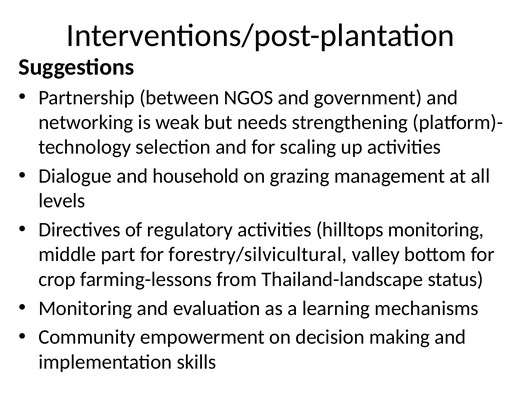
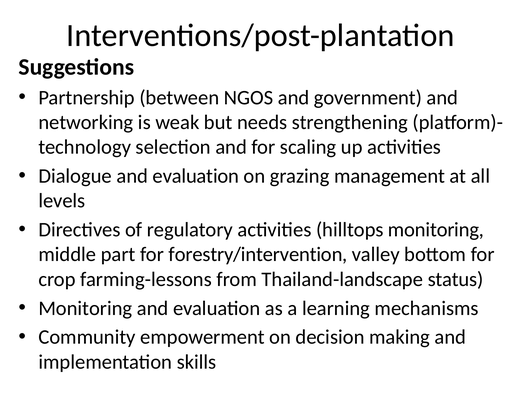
Dialogue and household: household -> evaluation (196, 176)
forestry/silvicultural: forestry/silvicultural -> forestry/intervention (258, 254)
